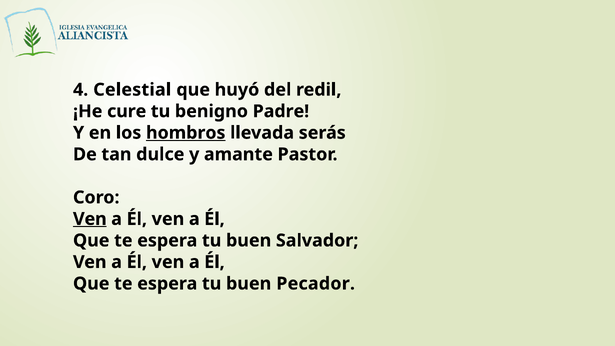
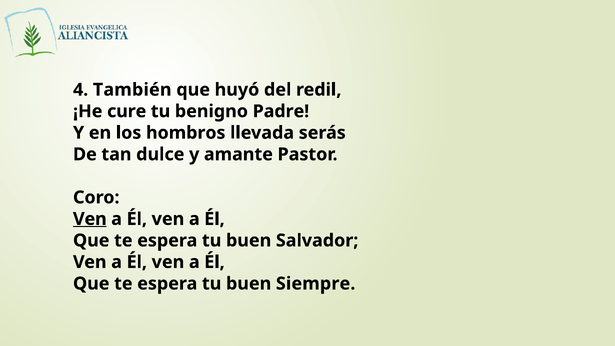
Celestial: Celestial -> También (132, 90)
hombros underline: present -> none (186, 133)
Pecador: Pecador -> Siempre (316, 284)
